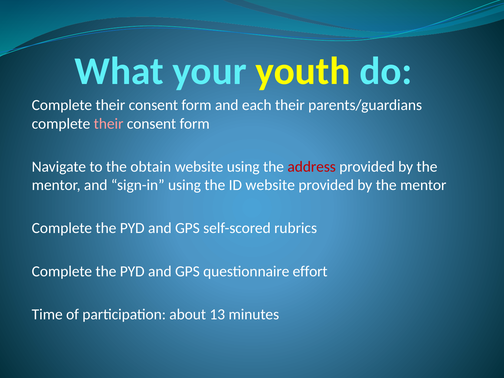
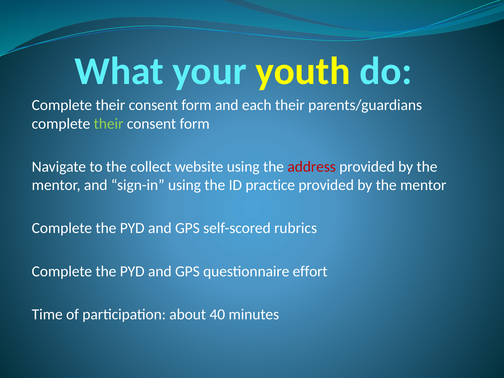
their colour: pink -> light green (109, 124)
obtain: obtain -> collect (151, 167)
ID website: website -> practice (270, 185)
13: 13 -> 40 (217, 314)
